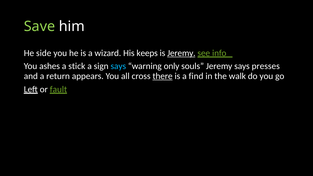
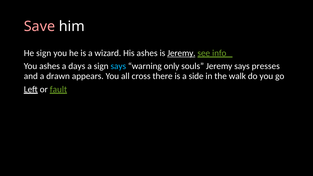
Save colour: light green -> pink (40, 26)
He side: side -> sign (44, 53)
His keeps: keeps -> ashes (147, 53)
stick: stick -> days (77, 66)
return: return -> drawn (58, 76)
there underline: present -> none (163, 76)
find: find -> side (196, 76)
